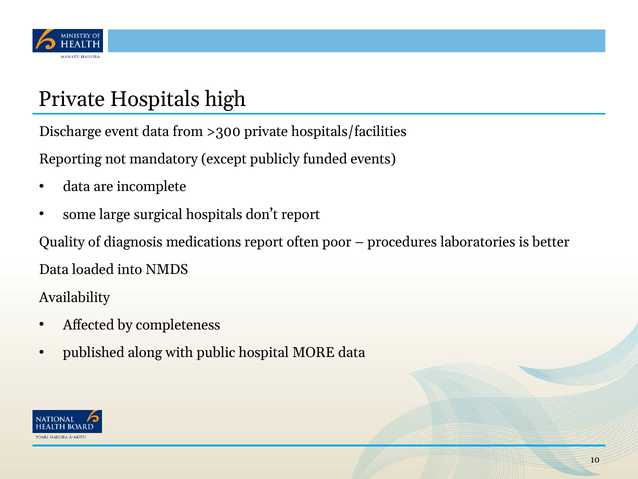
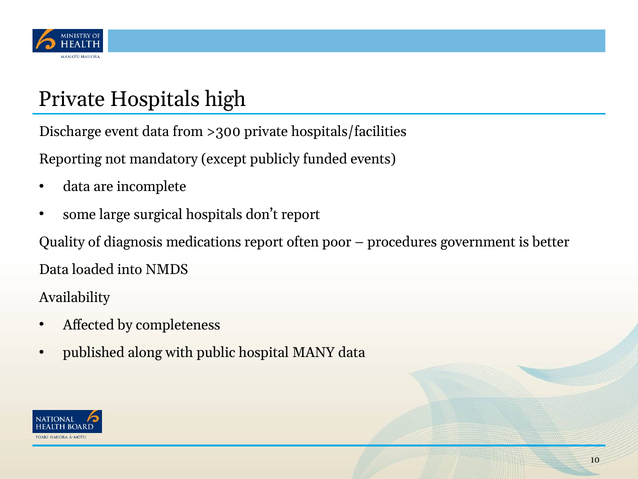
laboratories: laboratories -> government (478, 242)
MORE: MORE -> MANY (313, 352)
